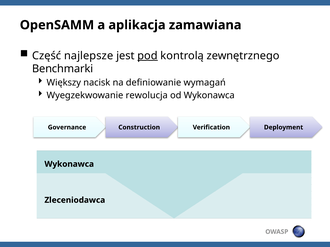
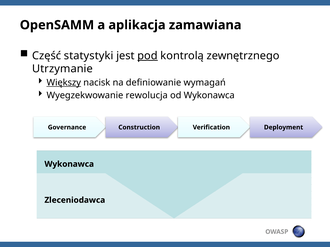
najlepsze: najlepsze -> statystyki (89, 56)
Benchmarki: Benchmarki -> Utrzymanie (63, 69)
Większy underline: none -> present (64, 83)
